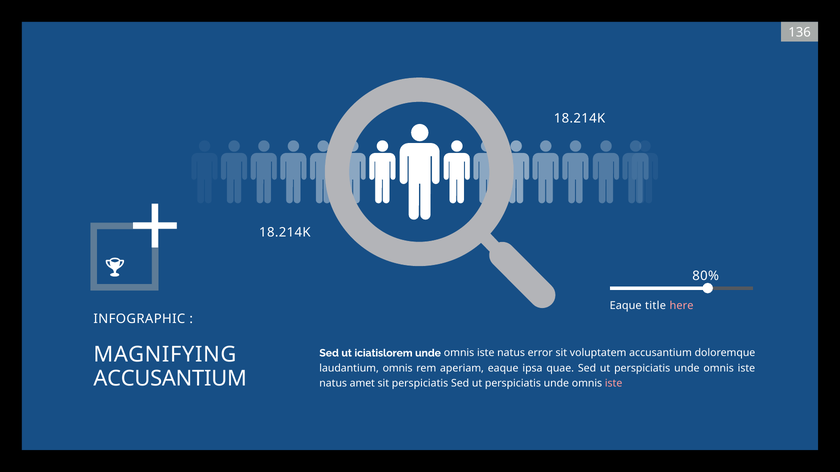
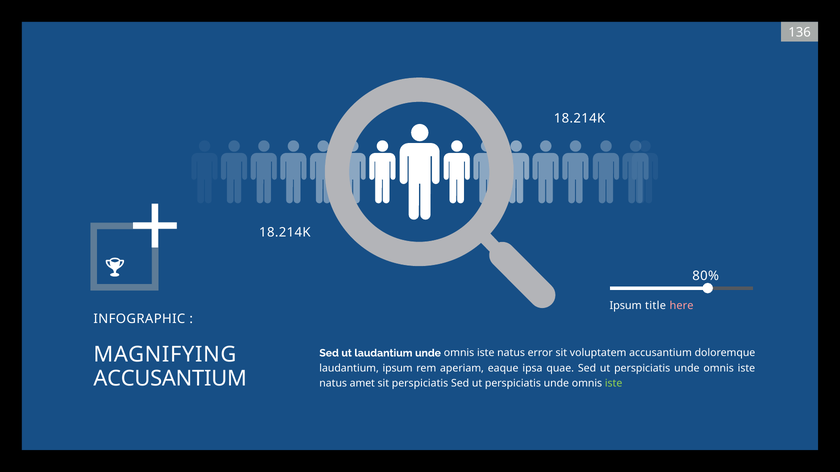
Eaque: Eaque -> Ipsum (626, 306)
ut iciatislorem: iciatislorem -> laudantium (383, 353)
laudantium omnis: omnis -> ipsum (398, 368)
iste colour: pink -> light green (614, 384)
